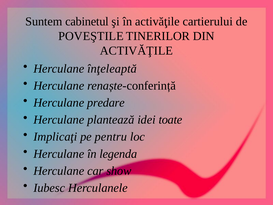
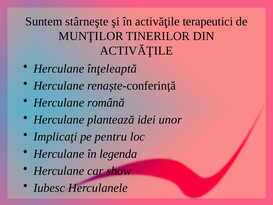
cabinetul: cabinetul -> stârneşte (87, 22)
cartierului: cartierului -> terapeutici (208, 22)
POVEŞTILE: POVEŞTILE -> MUNŢILOR (91, 36)
predare: predare -> română (106, 103)
toate: toate -> unor (170, 120)
